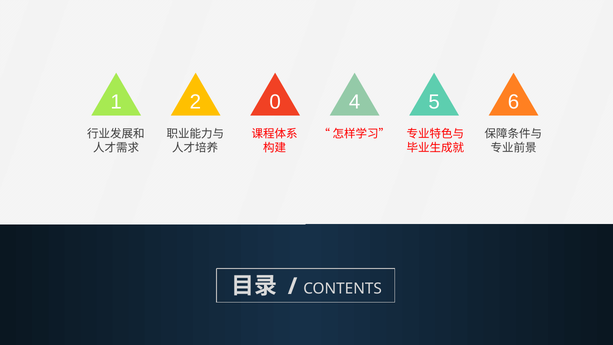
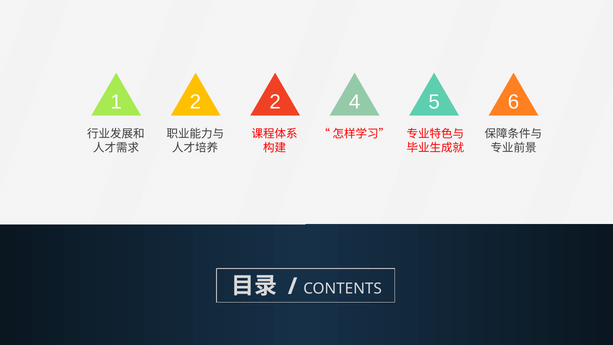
2 0: 0 -> 2 (275, 102)
